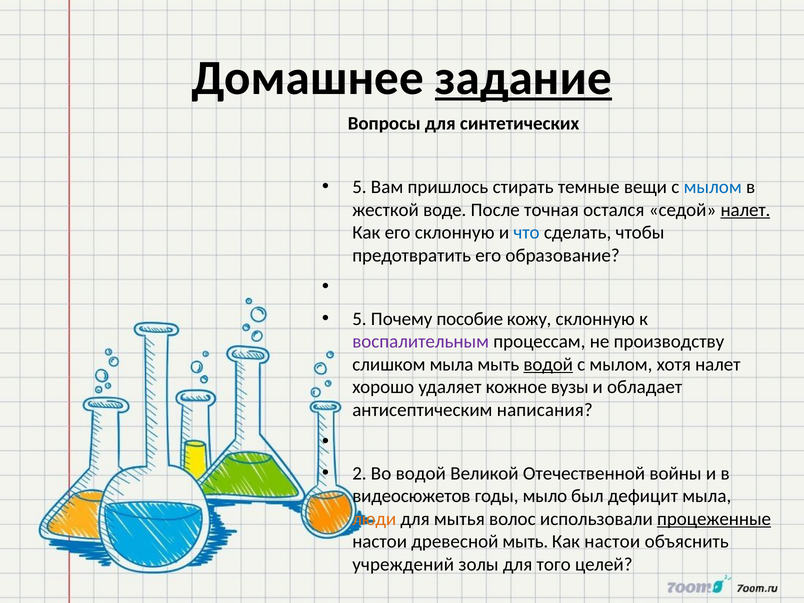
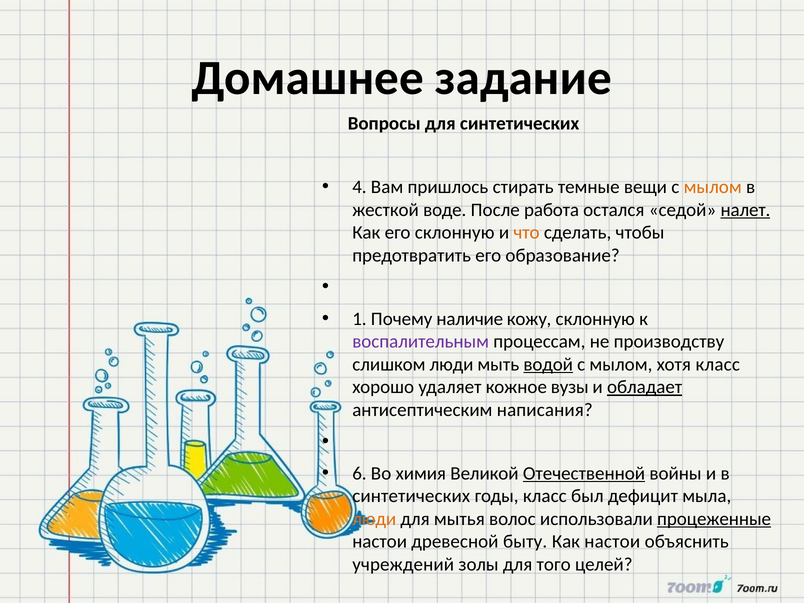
задание underline: present -> none (523, 78)
5: 5 -> 4 (359, 187)
мылом colour: blue -> orange (713, 187)
точная: точная -> работа (552, 210)
что colour: blue -> orange (527, 233)
5: 5 -> 1 (359, 319)
пособие: пособие -> наличие (470, 319)
слишком мыла: мыла -> люди (452, 364)
хотя налет: налет -> класс (718, 364)
обладает underline: none -> present (645, 387)
2: 2 -> 6 (359, 473)
Во водой: водой -> химия (421, 473)
Отечественной underline: none -> present (584, 473)
видеосюжетов: видеосюжетов -> синтетических (411, 496)
годы мыло: мыло -> класс (545, 496)
древесной мыть: мыть -> быту (525, 542)
